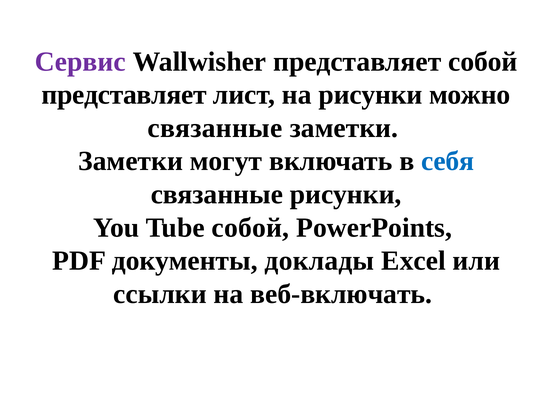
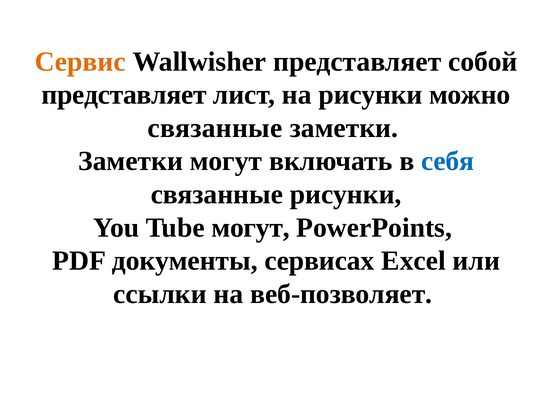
Сервис colour: purple -> orange (80, 62)
Tube собой: собой -> могут (251, 227)
доклады: доклады -> сервисах (320, 261)
веб-включать: веб-включать -> веб-позволяет (341, 294)
